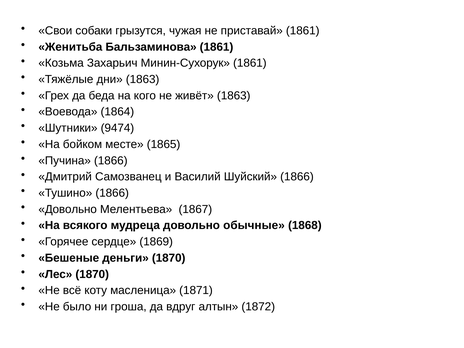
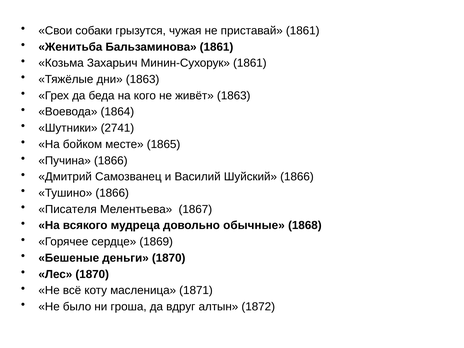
9474: 9474 -> 2741 (117, 128)
Довольно: Довольно -> Писателя (68, 209)
